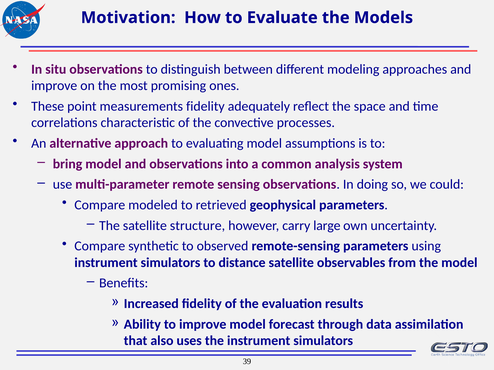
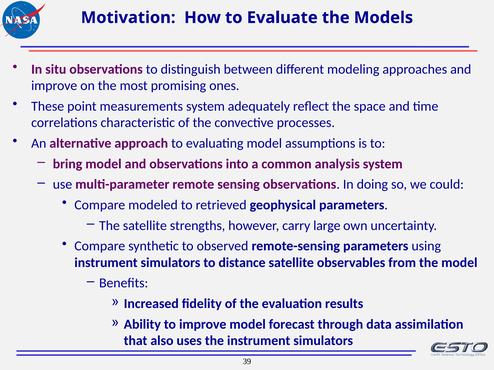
measurements fidelity: fidelity -> system (205, 106)
structure: structure -> strengths (198, 226)
